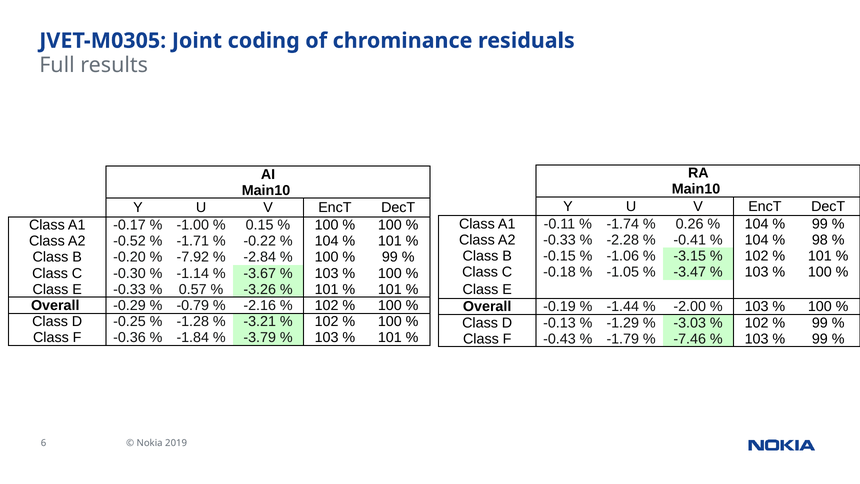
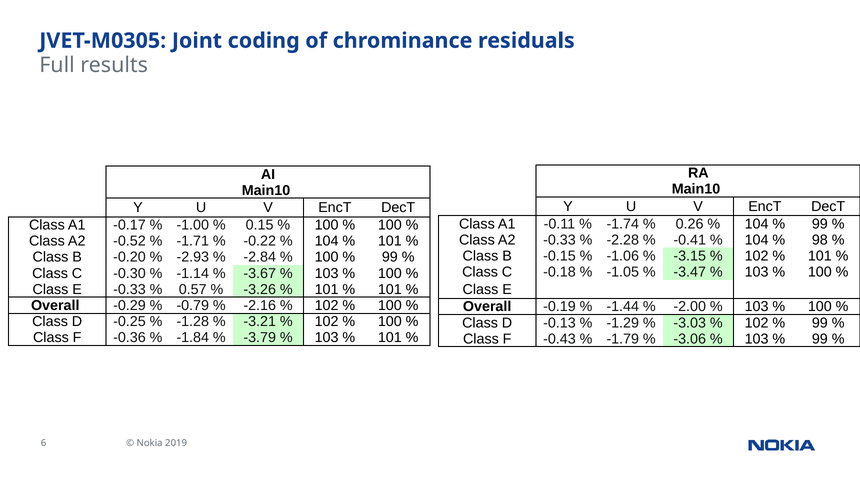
-7.92: -7.92 -> -2.93 (193, 257)
-7.46: -7.46 -> -3.06 (690, 339)
